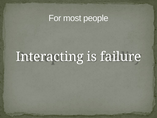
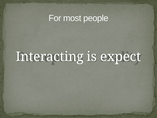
failure: failure -> expect (121, 57)
